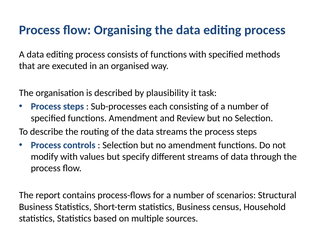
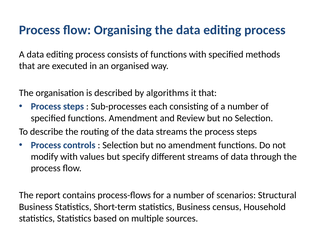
plausibility: plausibility -> algorithms (167, 93)
it task: task -> that (208, 93)
